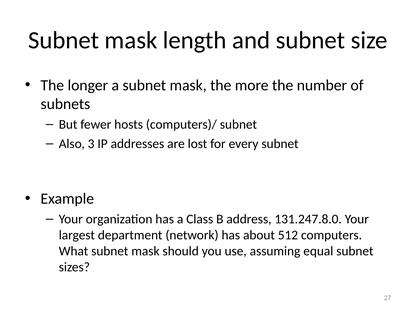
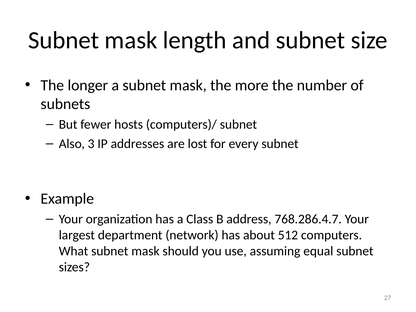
131.247.8.0: 131.247.8.0 -> 768.286.4.7 (308, 219)
